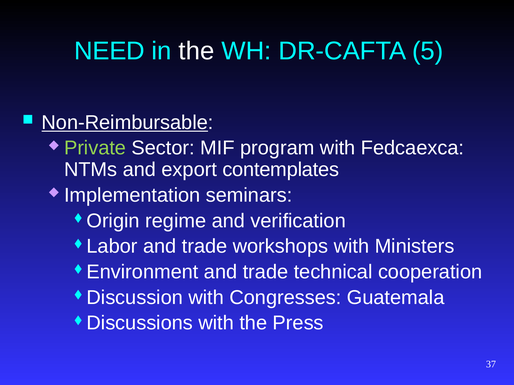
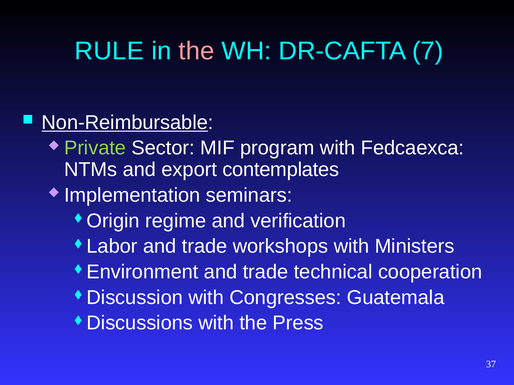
NEED: NEED -> RULE (109, 51)
the colour: white -> pink (196, 51)
5: 5 -> 7 (428, 51)
